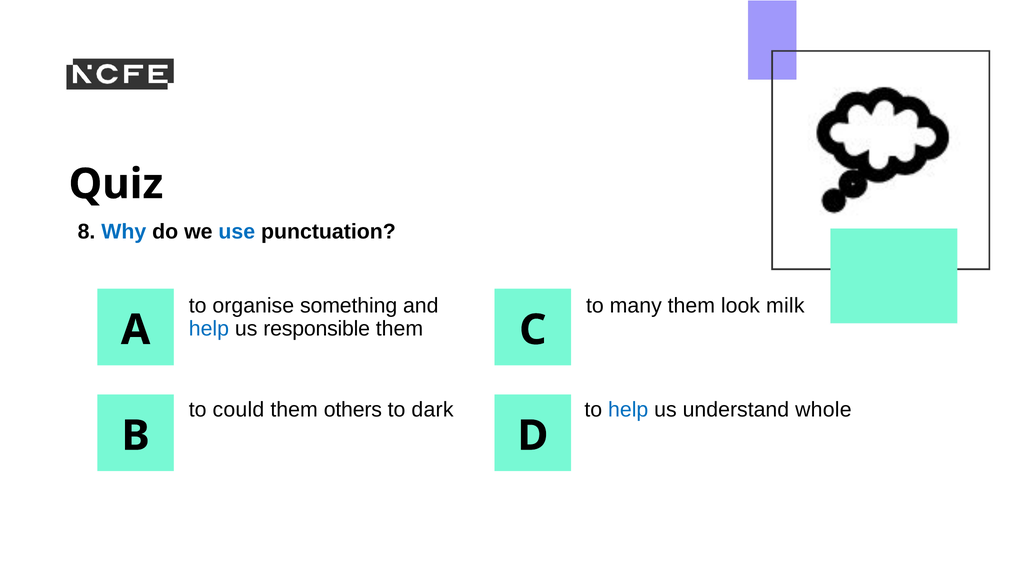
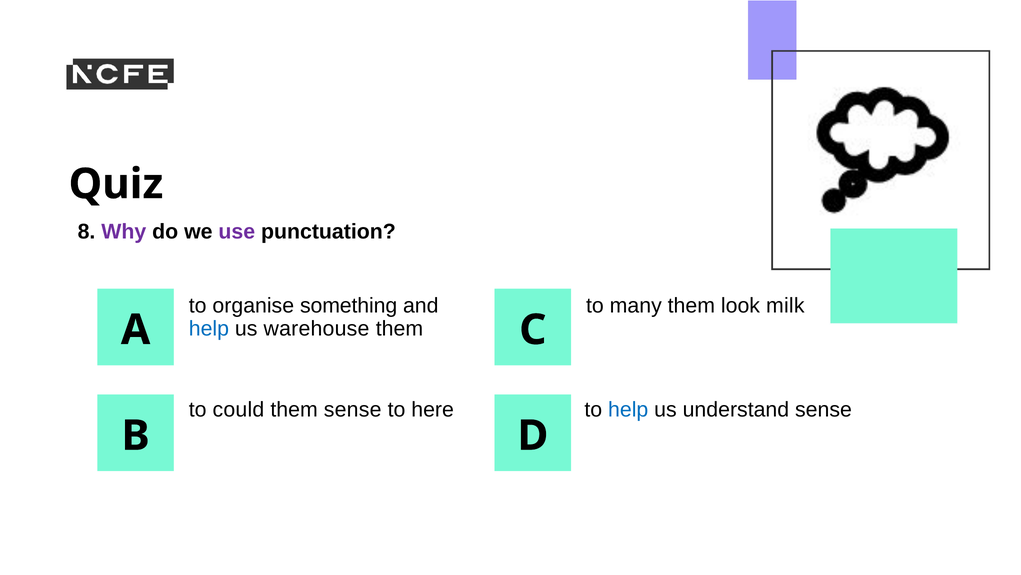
Why colour: blue -> purple (124, 232)
use colour: blue -> purple (237, 232)
responsible: responsible -> warehouse (316, 328)
them others: others -> sense (353, 409)
dark: dark -> here (433, 409)
understand whole: whole -> sense (823, 409)
